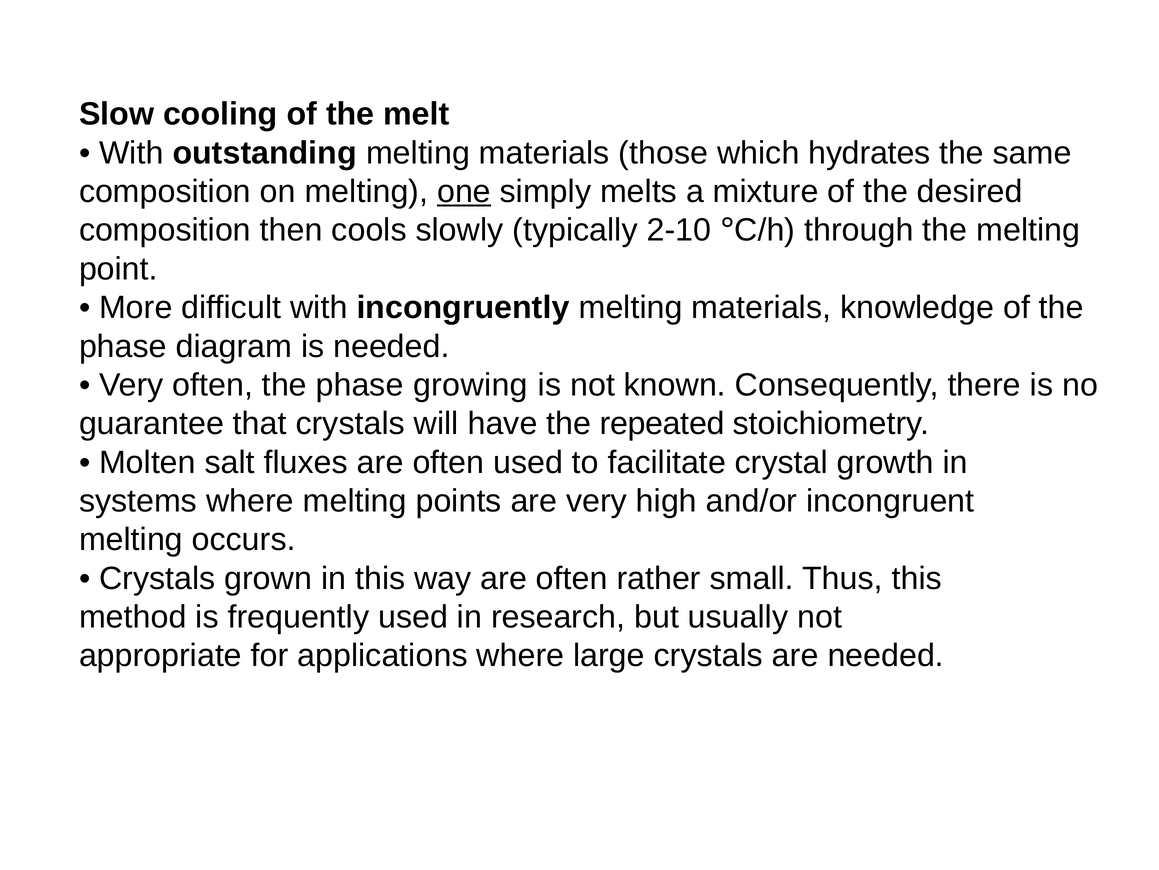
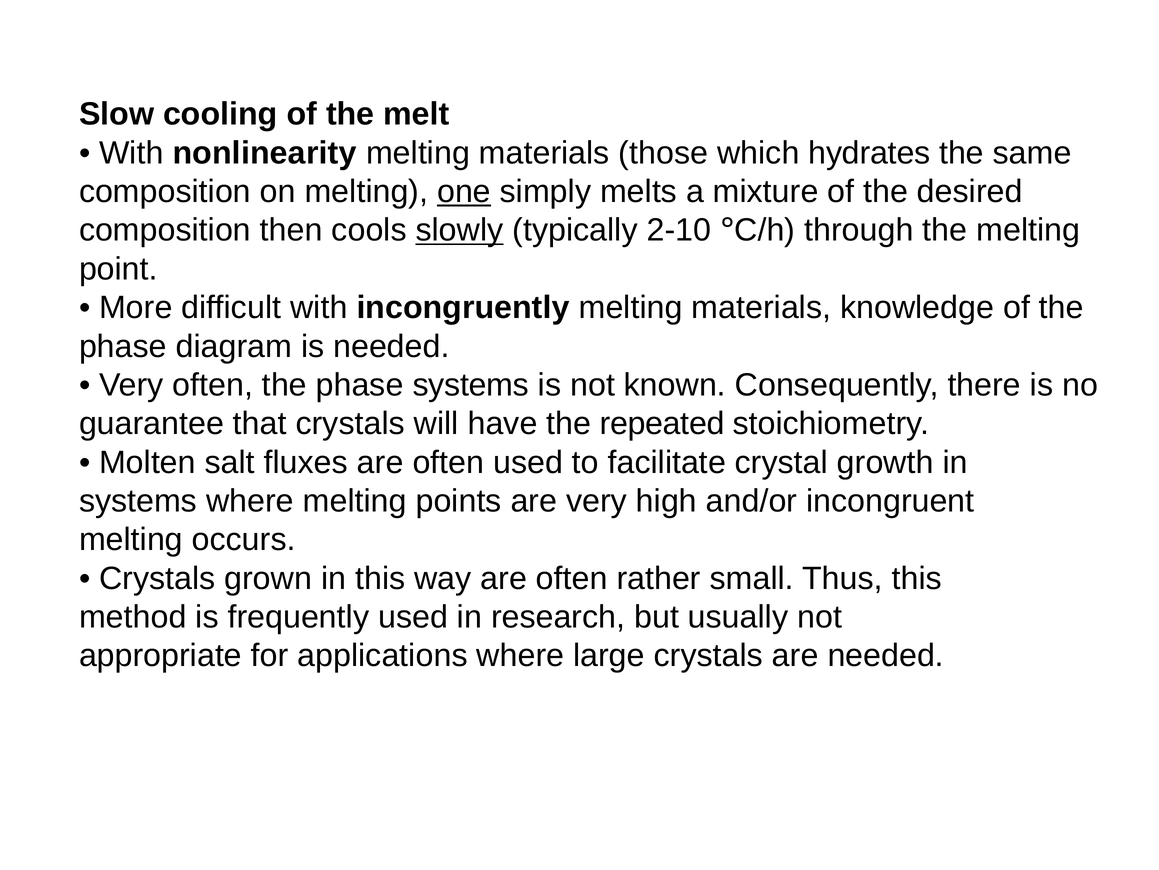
outstanding: outstanding -> nonlinearity (265, 153)
slowly underline: none -> present (460, 230)
phase growing: growing -> systems (471, 385)
